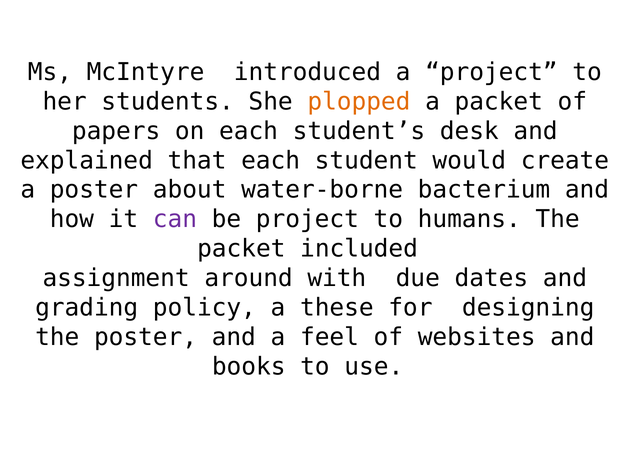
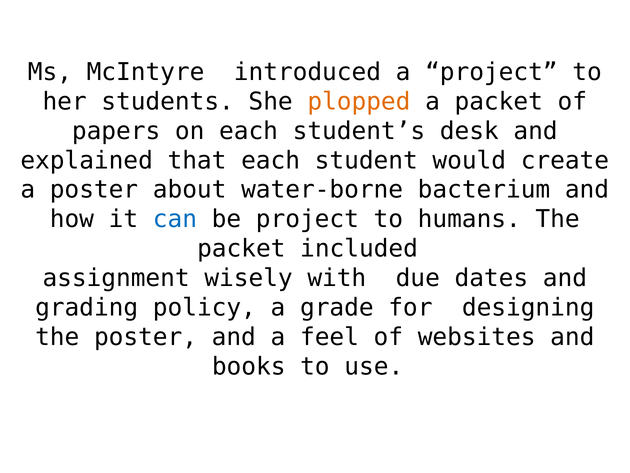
can colour: purple -> blue (175, 219)
around: around -> wisely (249, 278)
these: these -> grade (337, 307)
